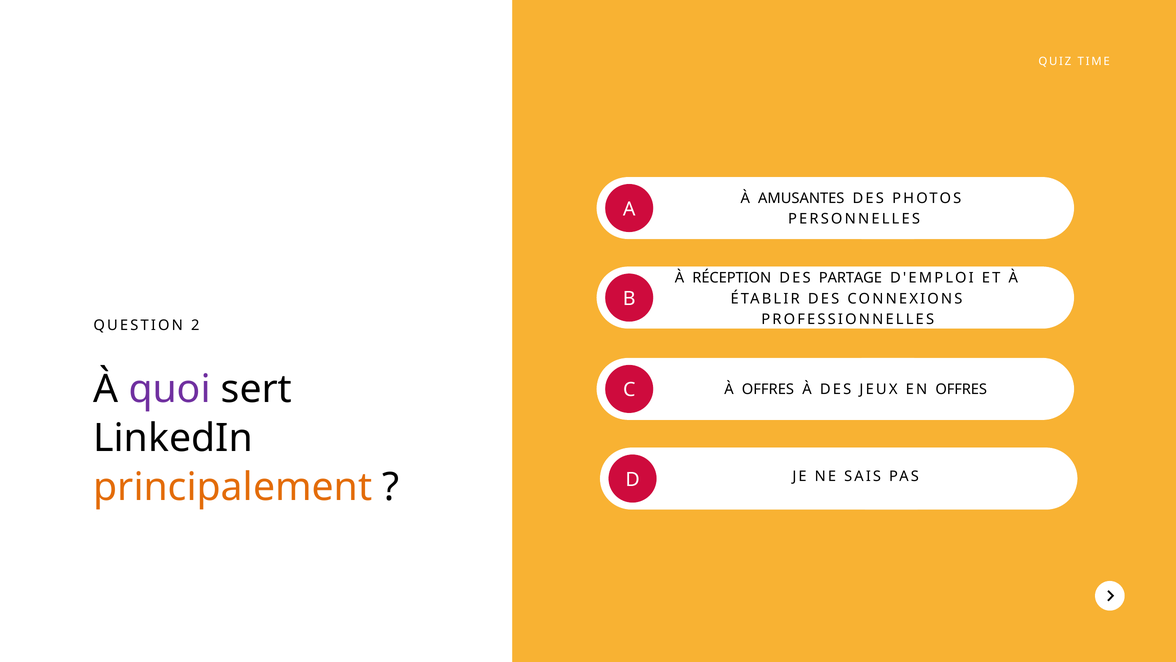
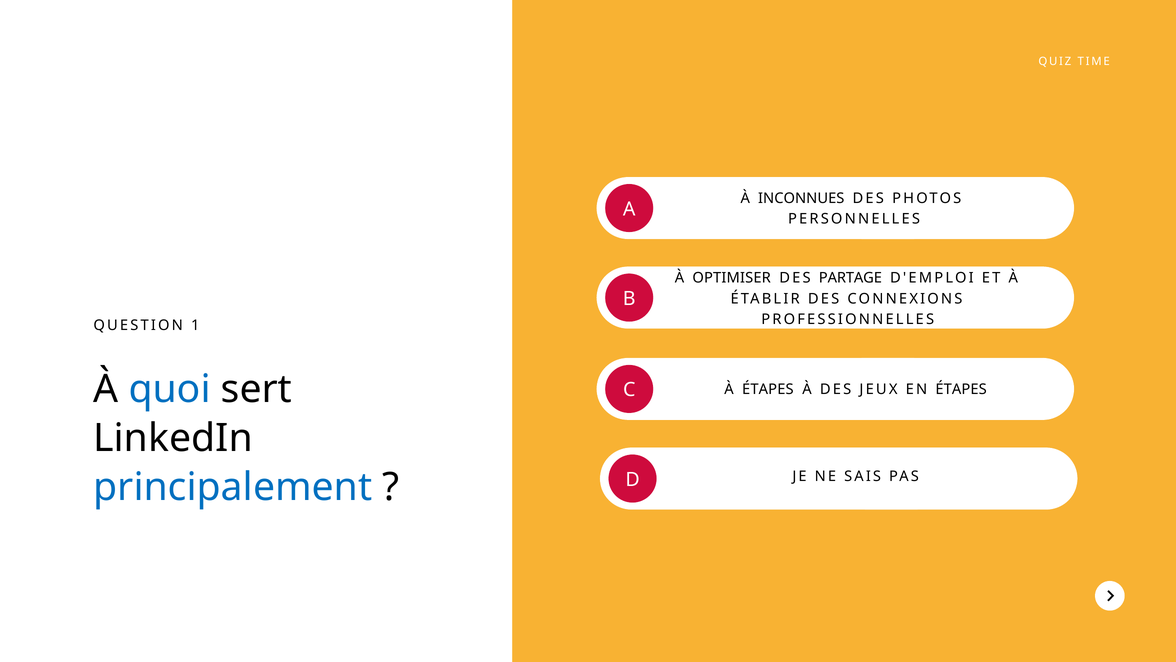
AMUSANTES: AMUSANTES -> INCONNUES (801, 198)
RÉCEPTION: RÉCEPTION -> OPTIMISER (732, 278)
2: 2 -> 1 (195, 325)
quoi colour: purple -> blue (170, 389)
À OFFRES: OFFRES -> ÉTAPES (768, 389)
EN OFFRES: OFFRES -> ÉTAPES (961, 389)
principalement colour: orange -> blue (233, 487)
